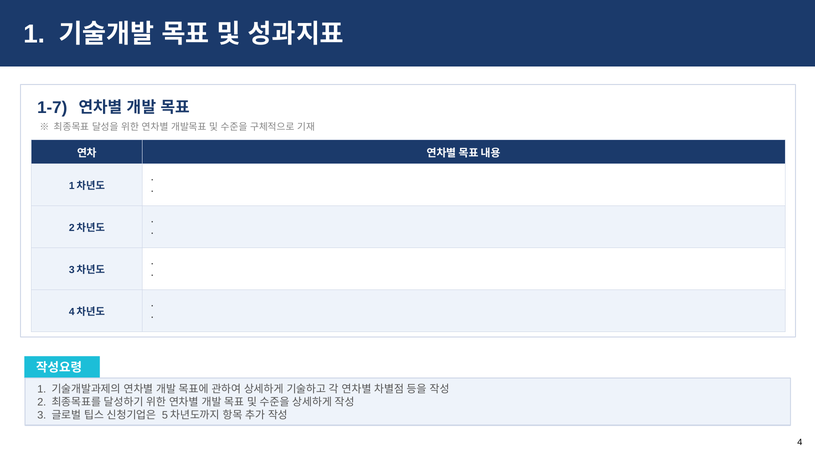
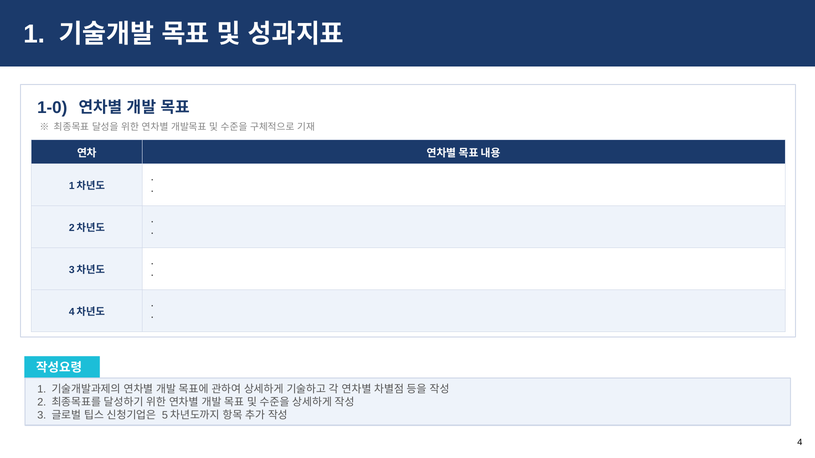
1-7: 1-7 -> 1-0 (52, 108)
